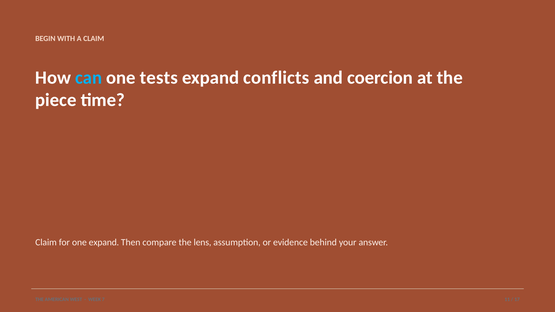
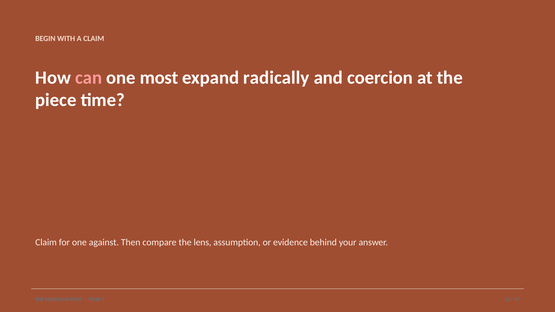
can colour: light blue -> pink (89, 78)
tests: tests -> most (159, 78)
conflicts: conflicts -> radically (276, 78)
one expand: expand -> against (104, 243)
